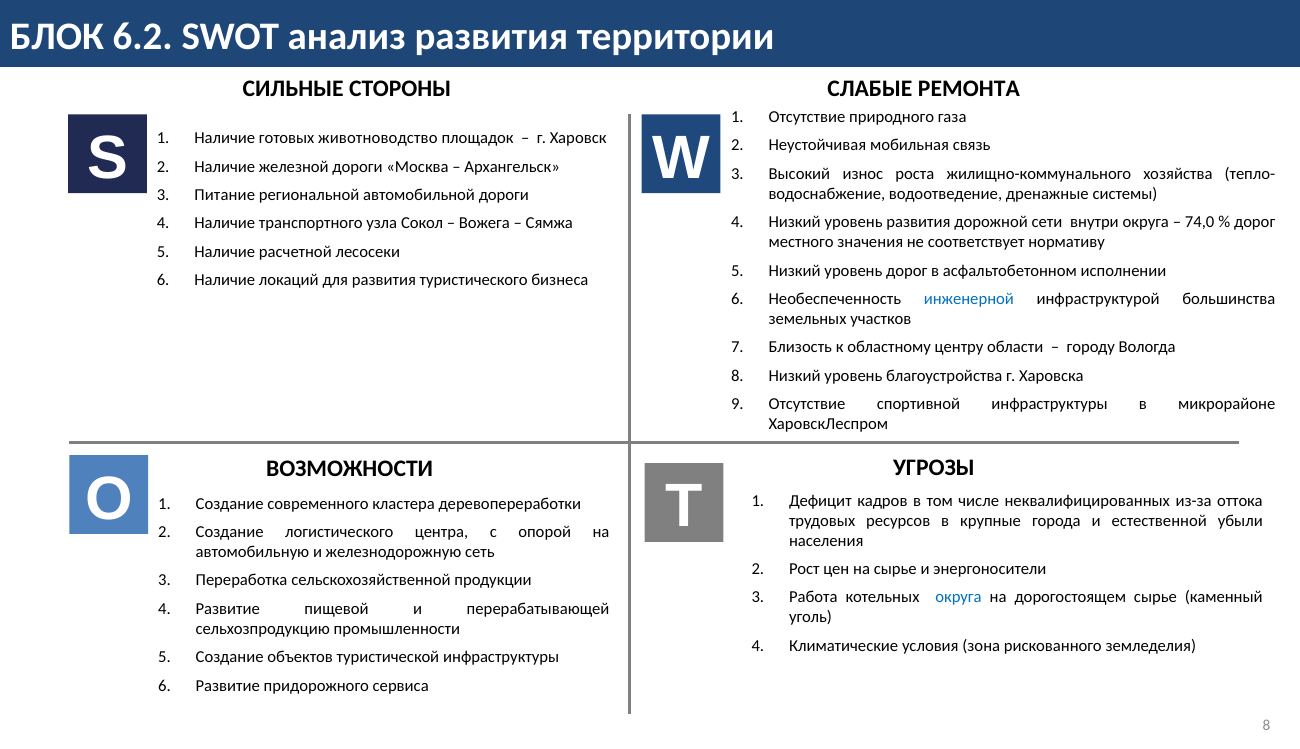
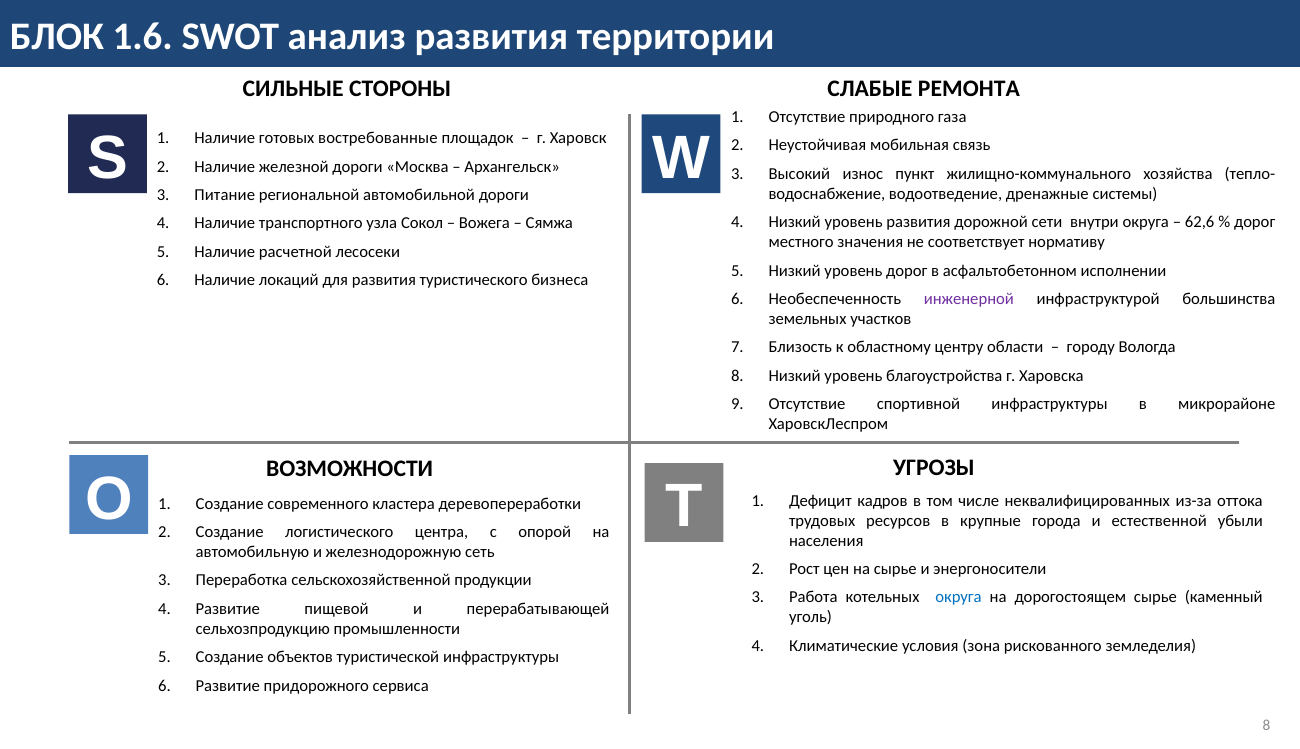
6.2: 6.2 -> 1.6 (143, 36)
животноводство: животноводство -> востребованные (378, 138)
роста: роста -> пункт (915, 174)
74,0: 74,0 -> 62,6 (1200, 222)
инженерной colour: blue -> purple (969, 299)
